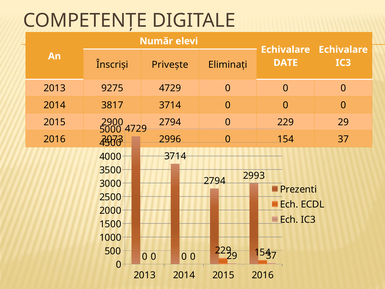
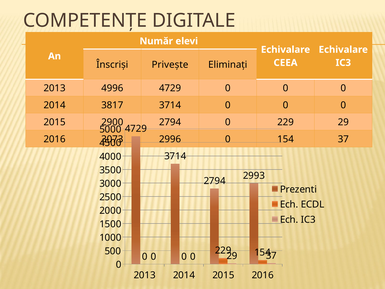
DATE: DATE -> CEEA (286, 63)
9275: 9275 -> 4996 (112, 88)
